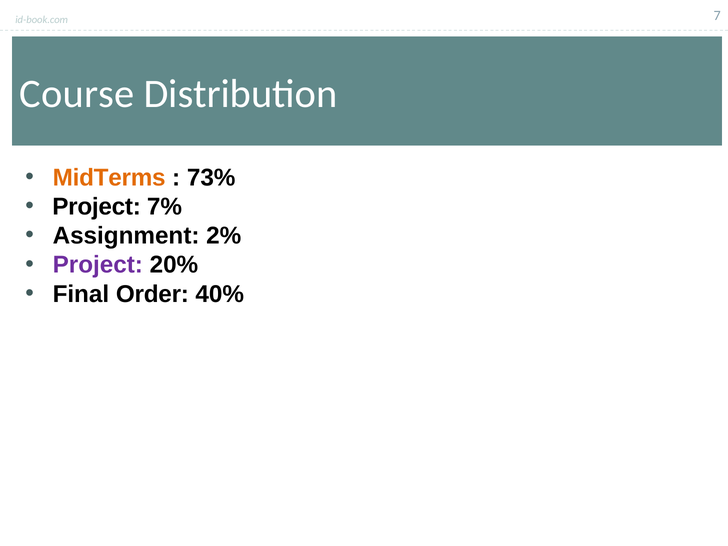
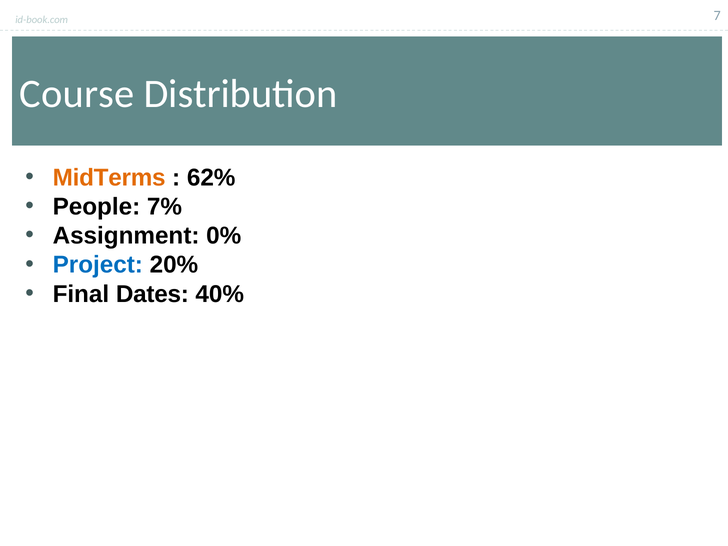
73%: 73% -> 62% (211, 178)
Project: Project -> People (96, 207)
2%: 2% -> 0% (224, 236)
Project colour: purple -> blue (98, 265)
Order: Order -> Dates (152, 294)
